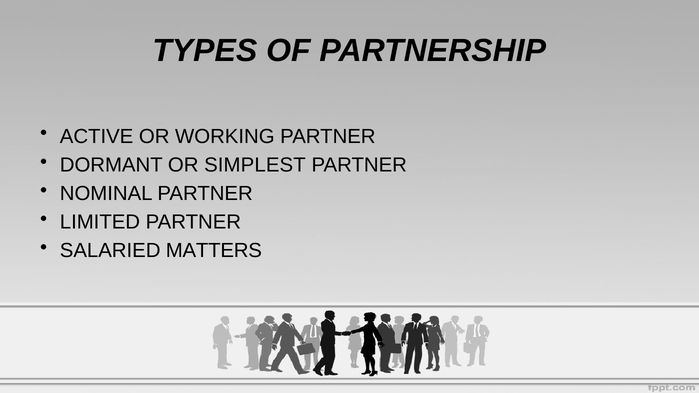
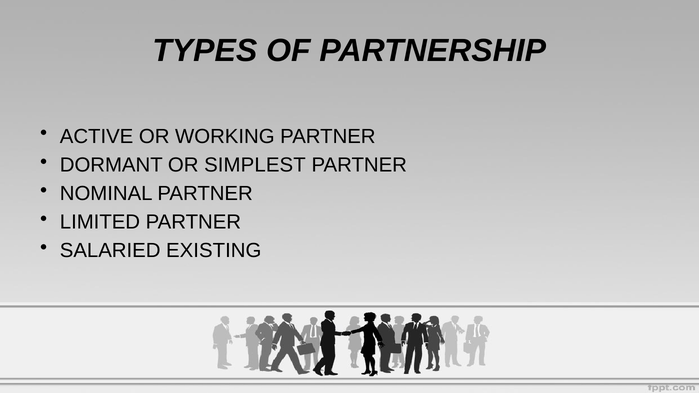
MATTERS: MATTERS -> EXISTING (214, 251)
